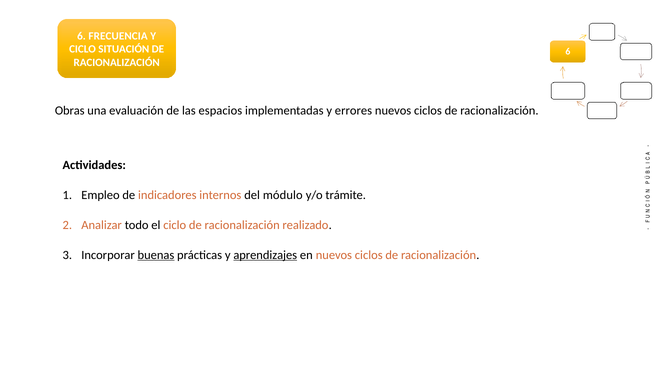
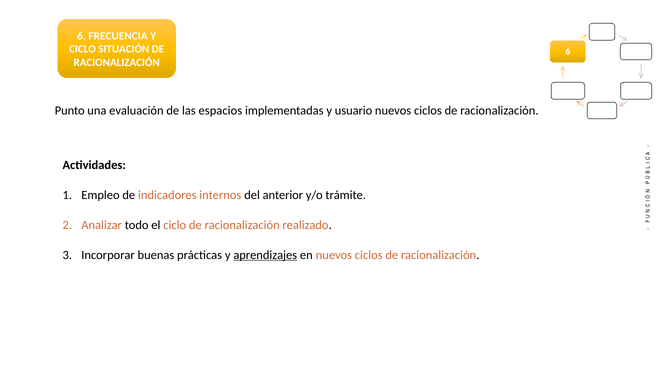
Obras: Obras -> Punto (70, 110)
errores: errores -> usuario (354, 110)
módulo: módulo -> anterior (283, 195)
buenas underline: present -> none (156, 255)
